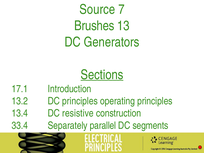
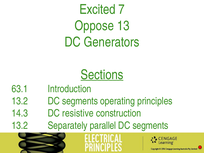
Source: Source -> Excited (97, 9)
Brushes: Brushes -> Oppose (94, 26)
17.1: 17.1 -> 63.1 (20, 89)
13.2 DC principles: principles -> segments (80, 101)
13.4: 13.4 -> 14.3 (20, 113)
33.4: 33.4 -> 13.2 (20, 126)
